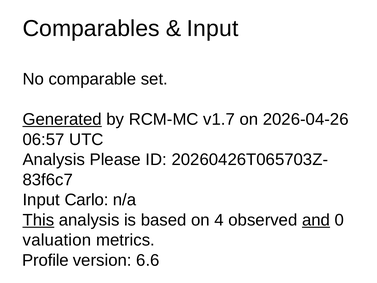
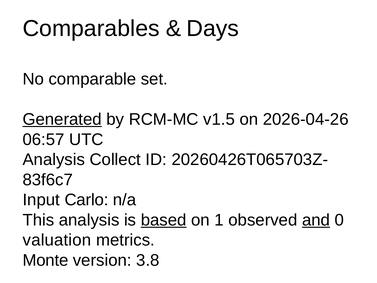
Input: Input -> Days (213, 29)
v1.7: v1.7 -> v1.5 (219, 119)
Please: Please -> Collect (115, 160)
This underline: present -> none (38, 220)
based underline: none -> present (164, 220)
4: 4 -> 1 (219, 220)
Profile: Profile -> Monte (45, 260)
6.6: 6.6 -> 3.8 (148, 260)
